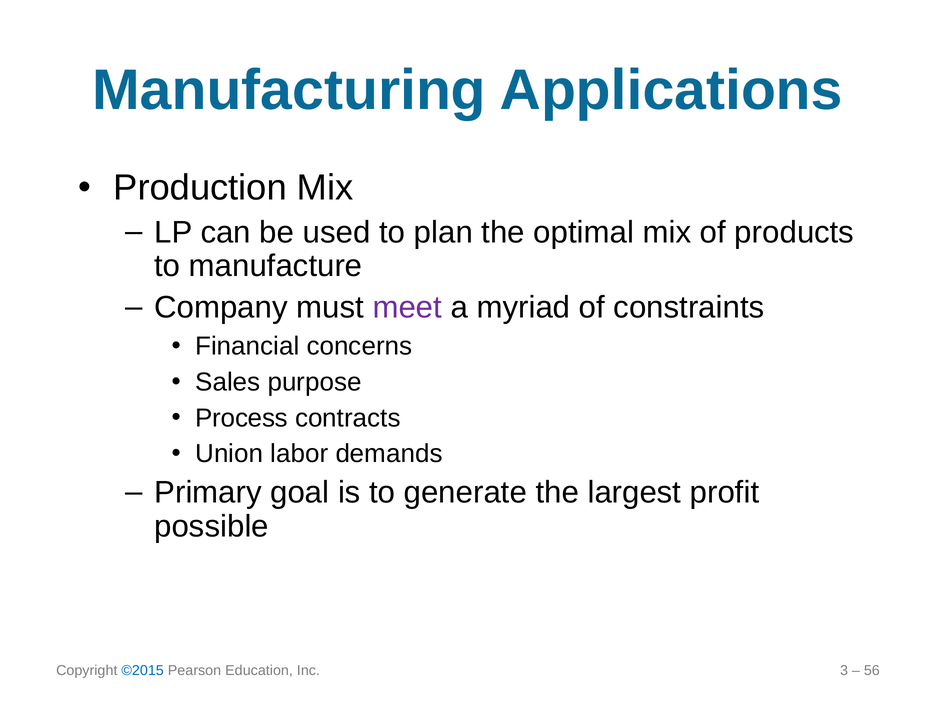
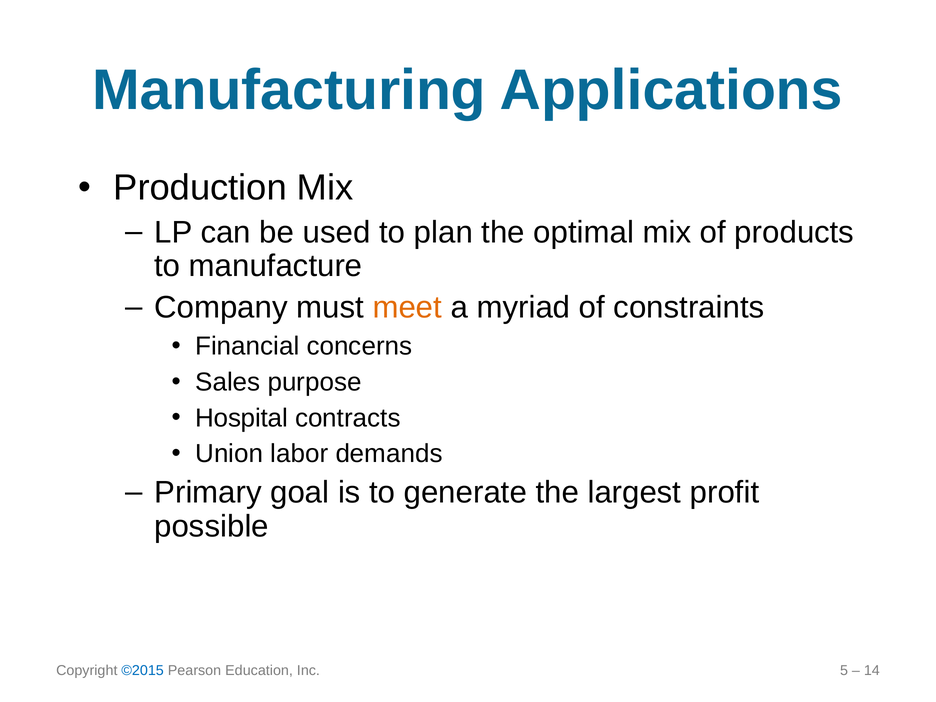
meet colour: purple -> orange (407, 307)
Process: Process -> Hospital (242, 418)
3: 3 -> 5 (844, 670)
56: 56 -> 14 (872, 670)
